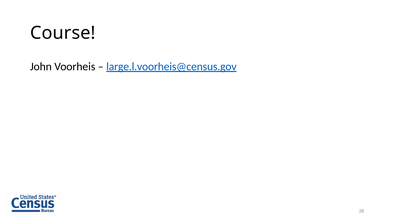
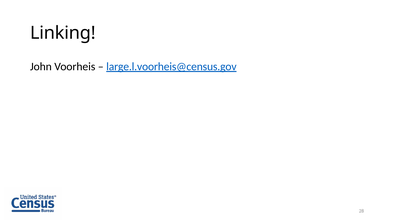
Course: Course -> Linking (63, 33)
